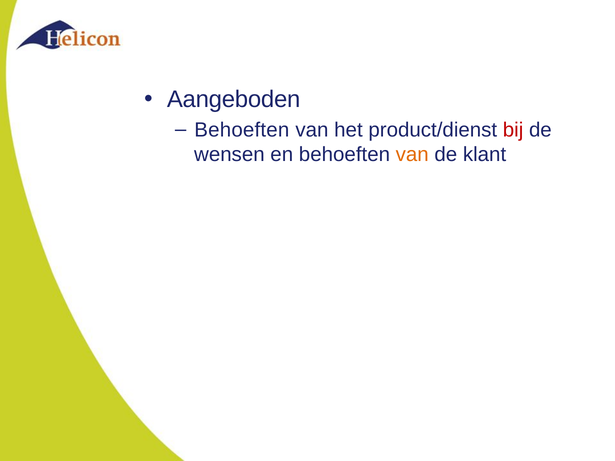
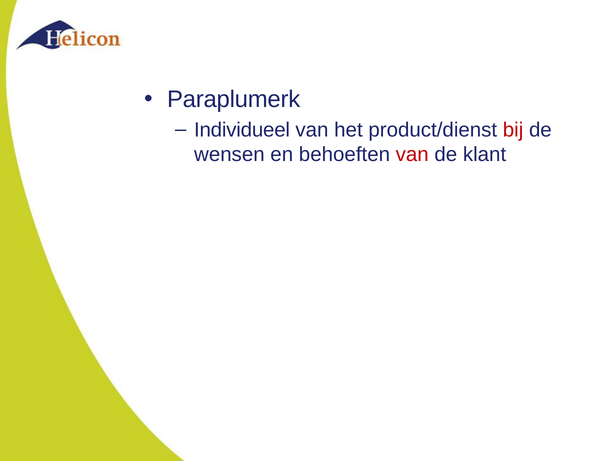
Aangeboden: Aangeboden -> Paraplumerk (234, 100)
Behoeften: Behoeften -> Individueel (242, 130)
van colour: orange -> red (412, 155)
